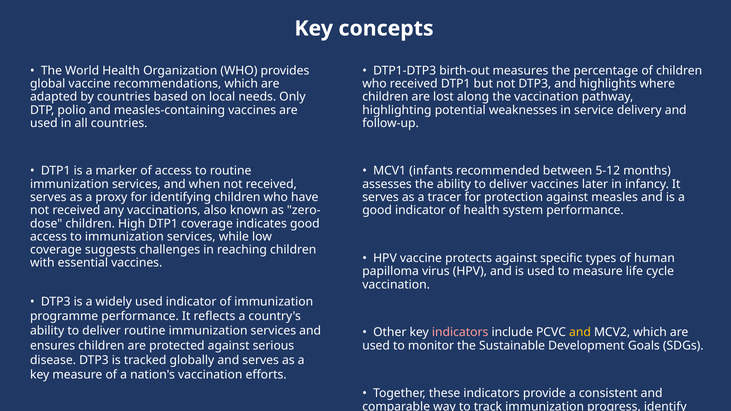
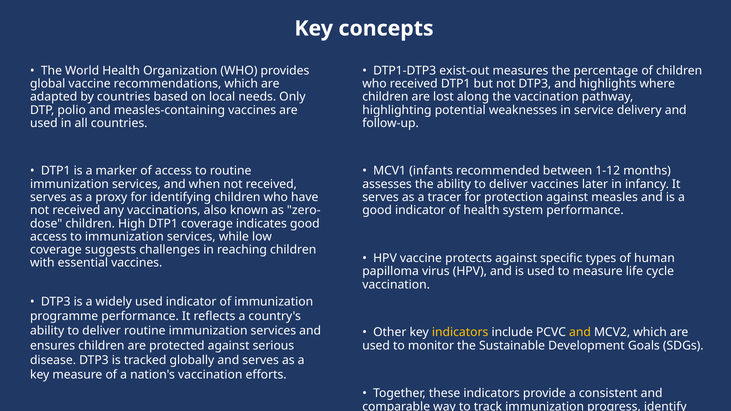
birth-out: birth-out -> exist-out (464, 71)
5-12: 5-12 -> 1-12 (608, 171)
indicators colour: pink -> yellow (460, 333)
